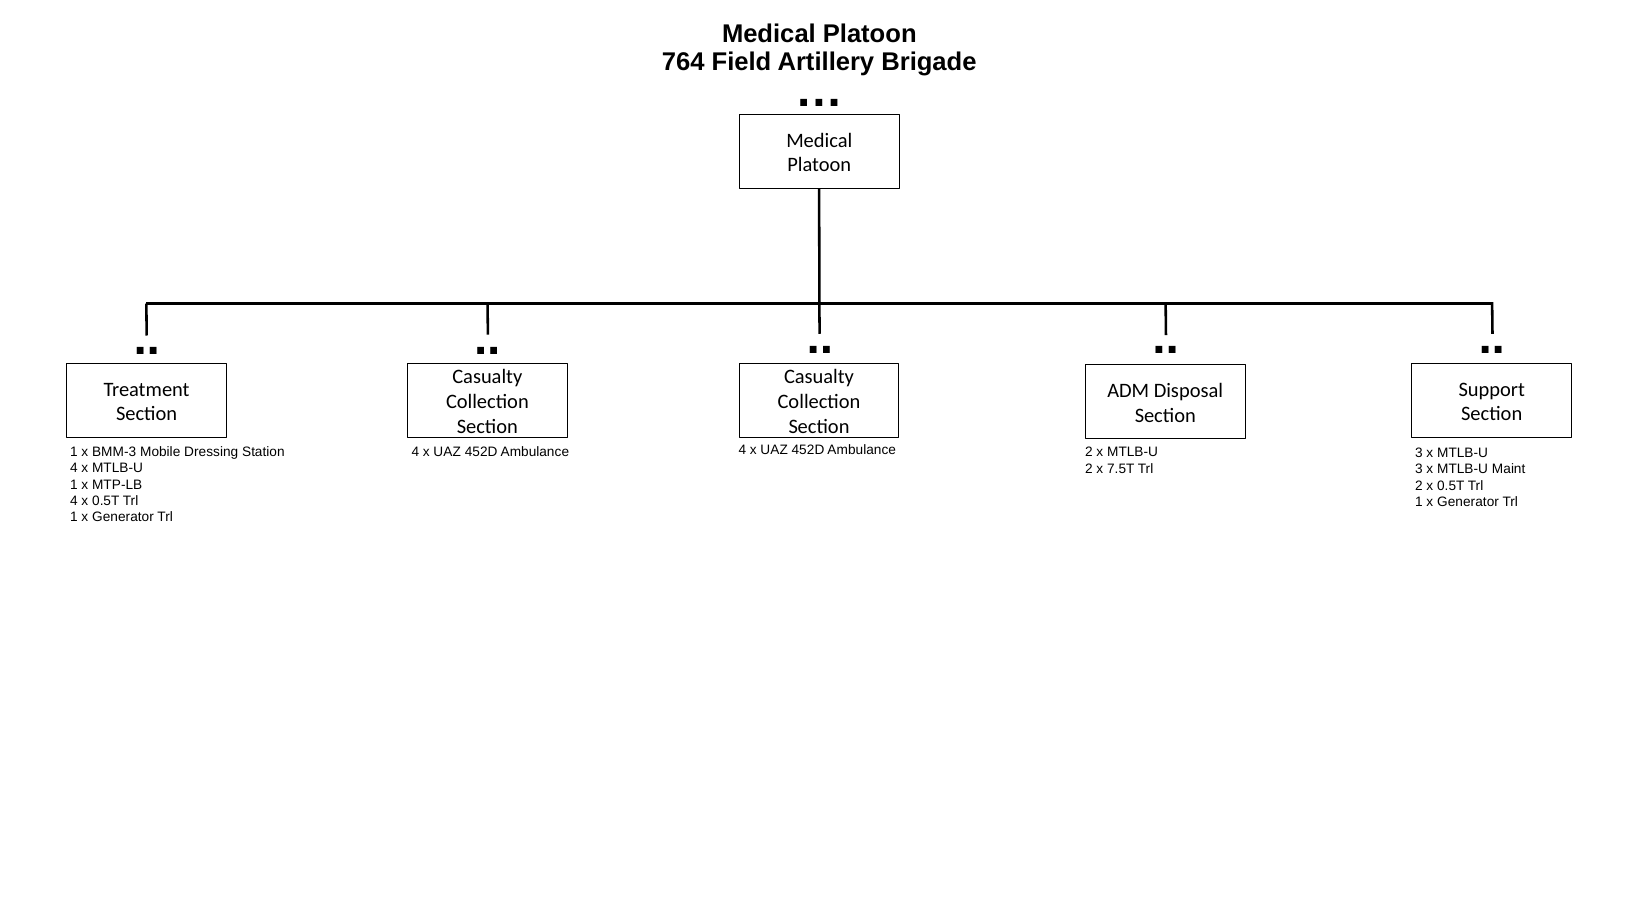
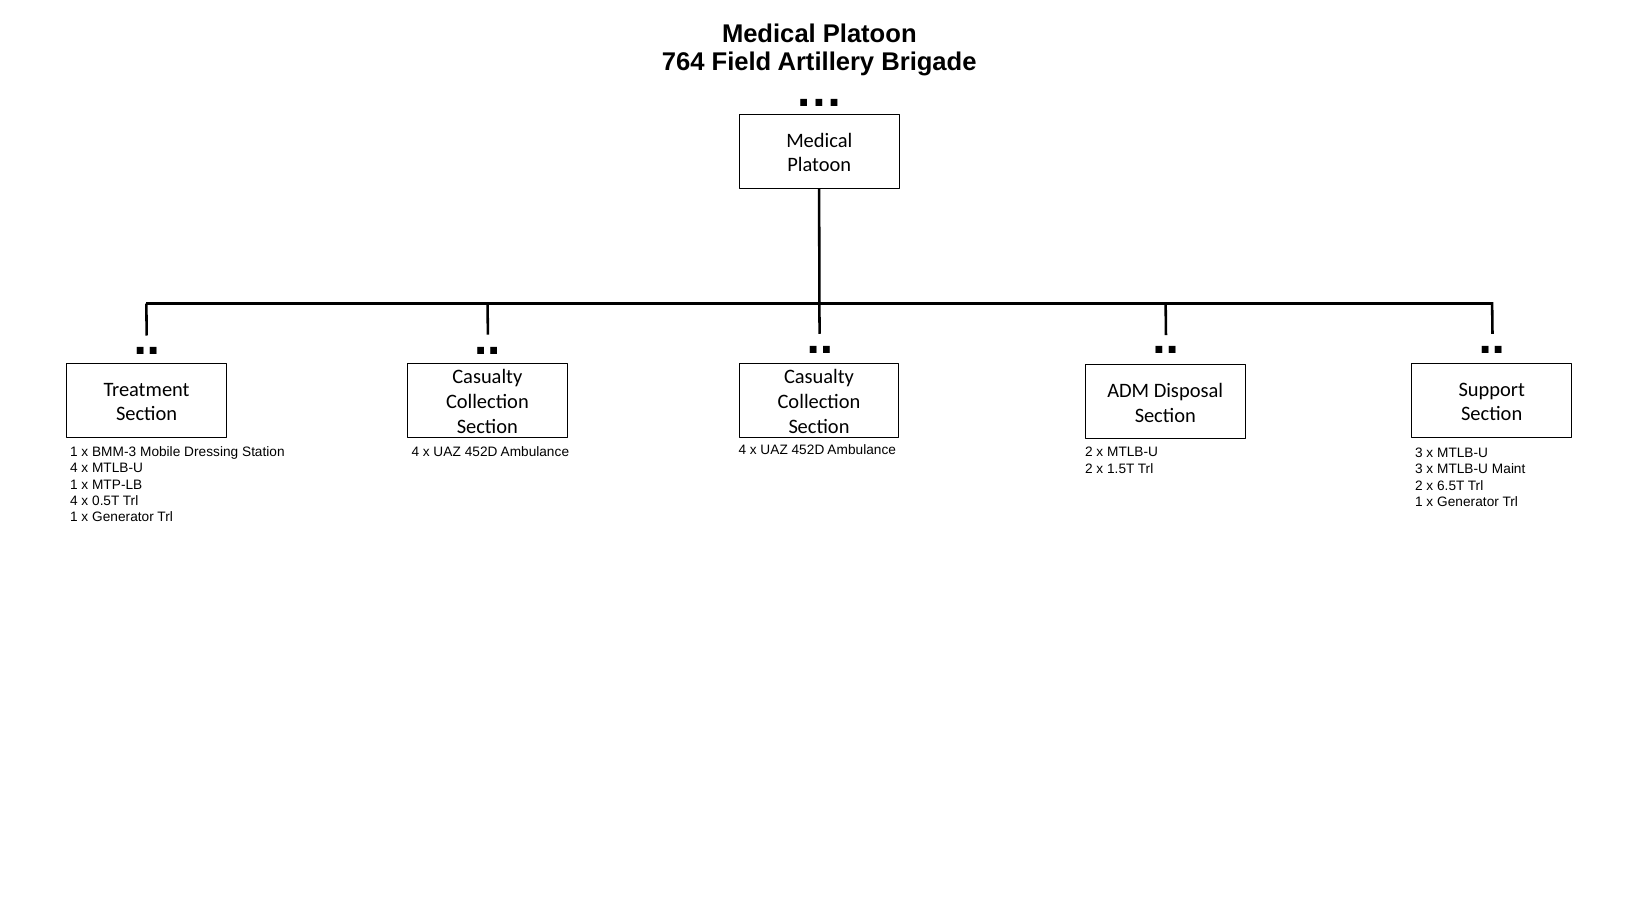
7.5T: 7.5T -> 1.5T (1121, 469)
2 x 0.5T: 0.5T -> 6.5T (1451, 486)
